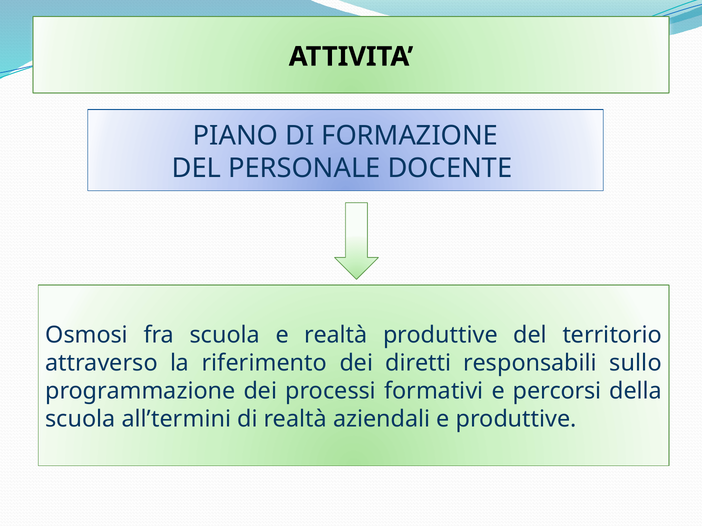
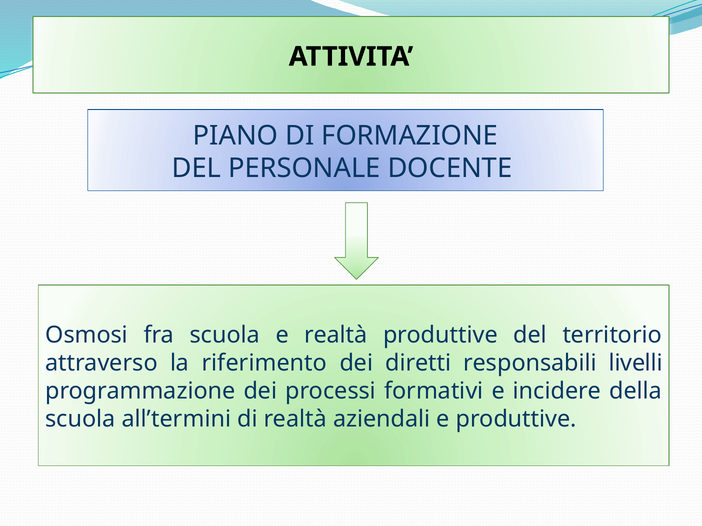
sullo: sullo -> livelli (636, 363)
percorsi: percorsi -> incidere (557, 391)
